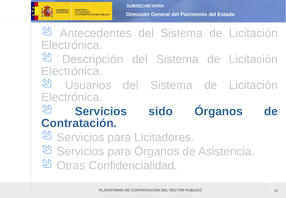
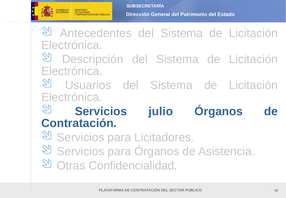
sido: sido -> julio (161, 111)
